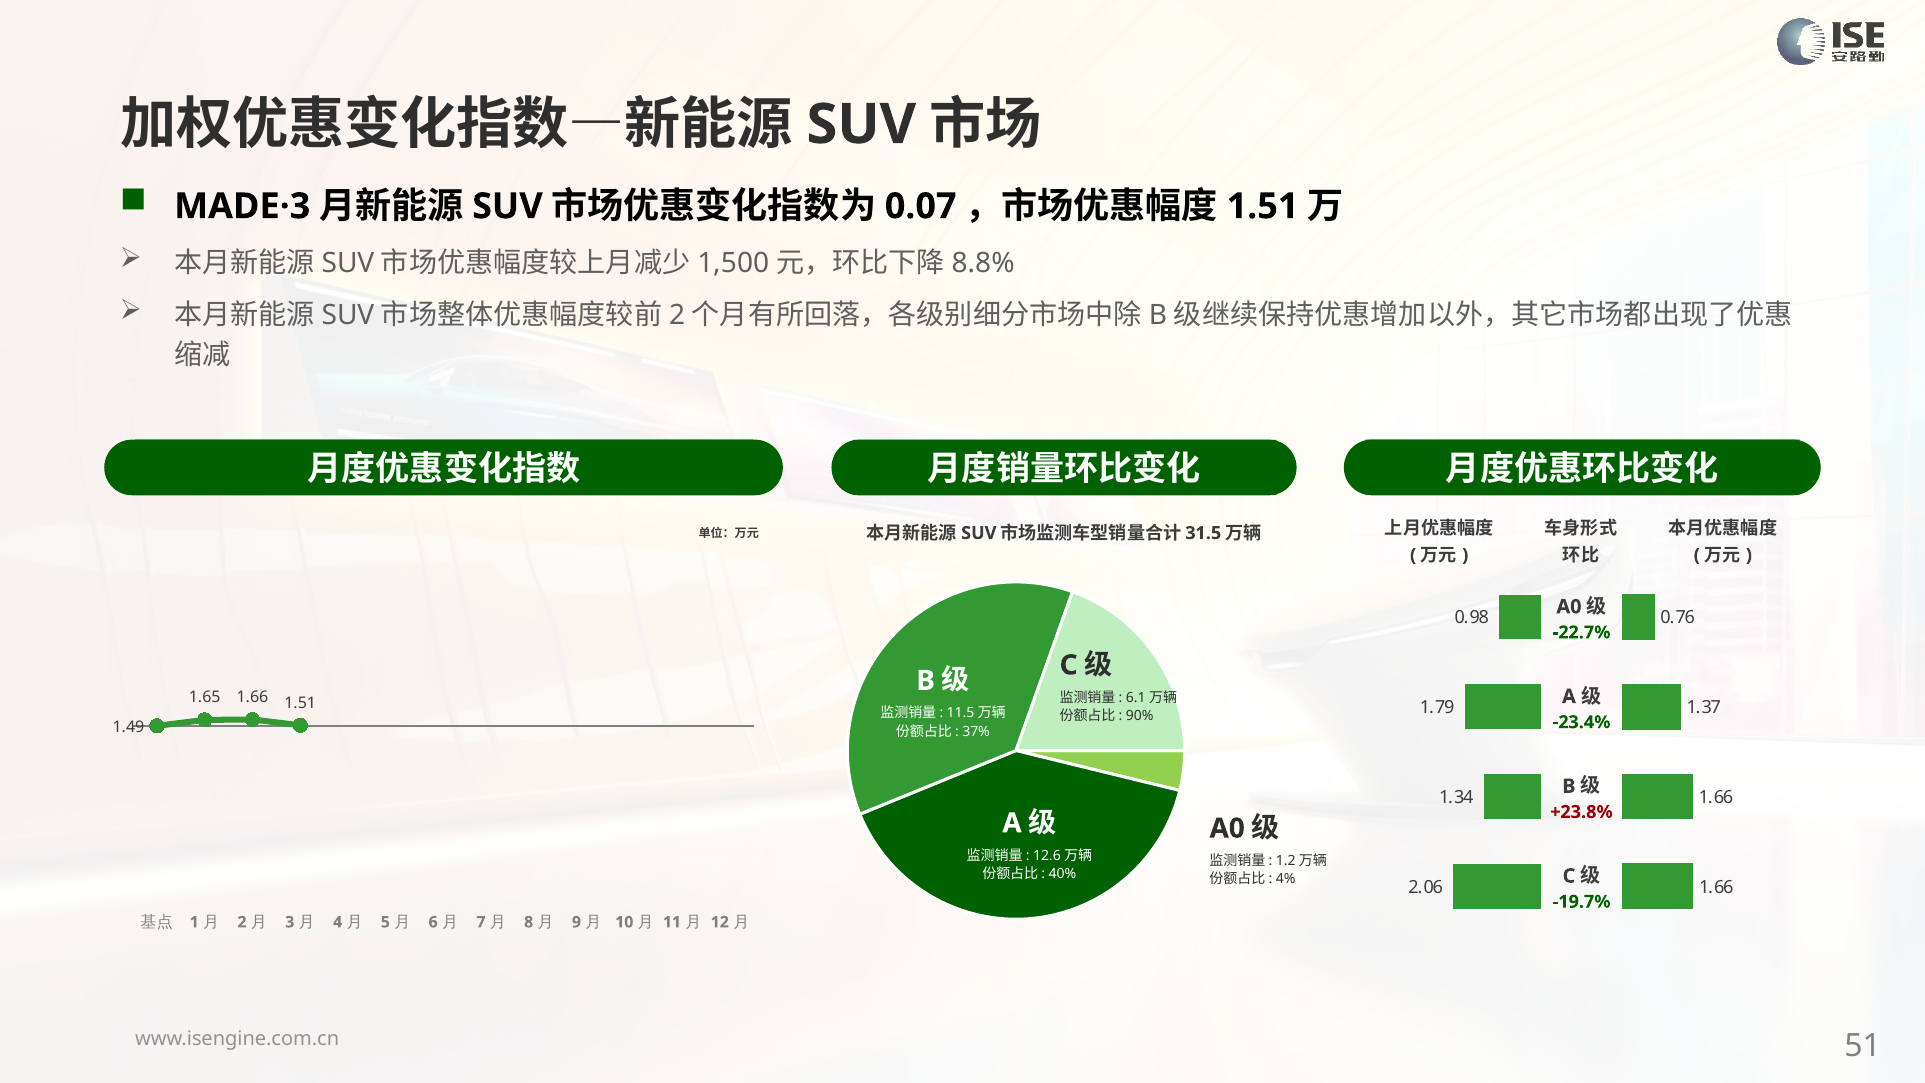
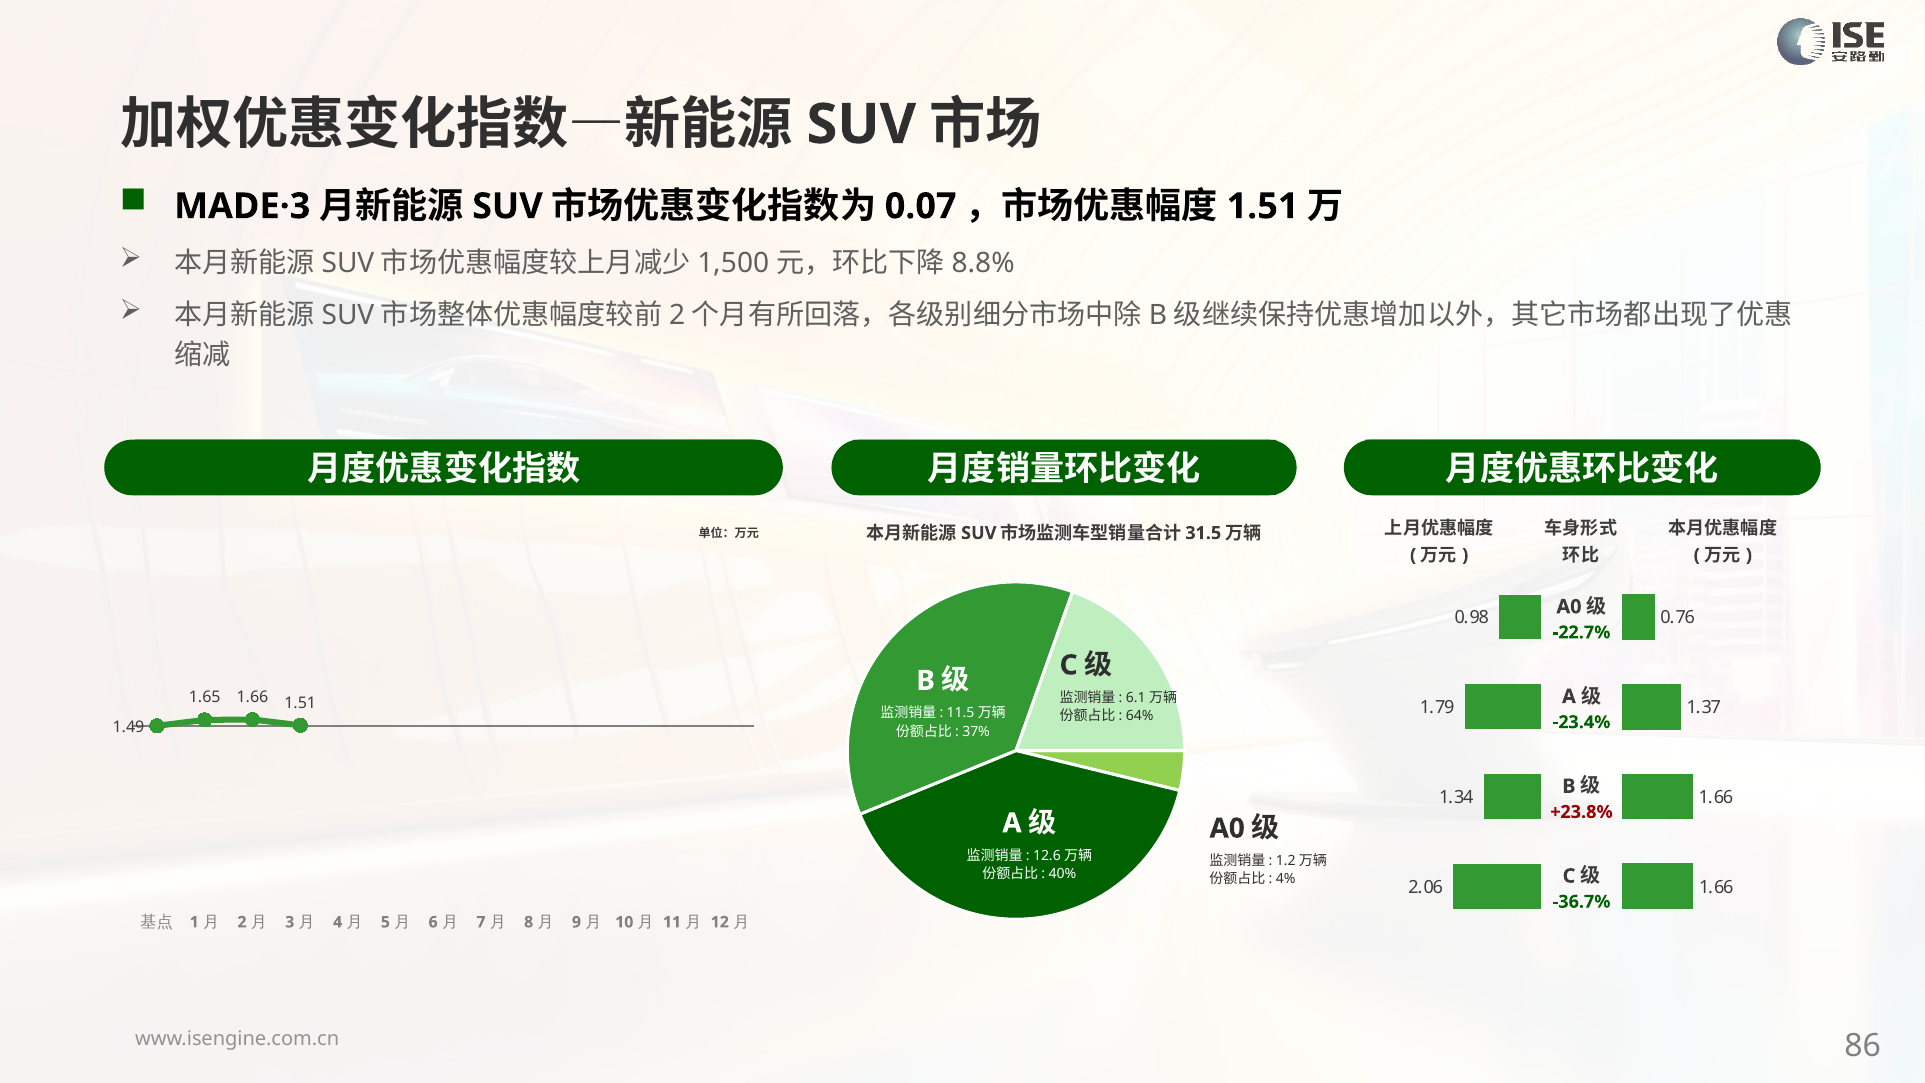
90%: 90% -> 64% (1140, 716)
-19.7%: -19.7% -> -36.7% (1582, 902)
51: 51 -> 86 (1863, 1046)
